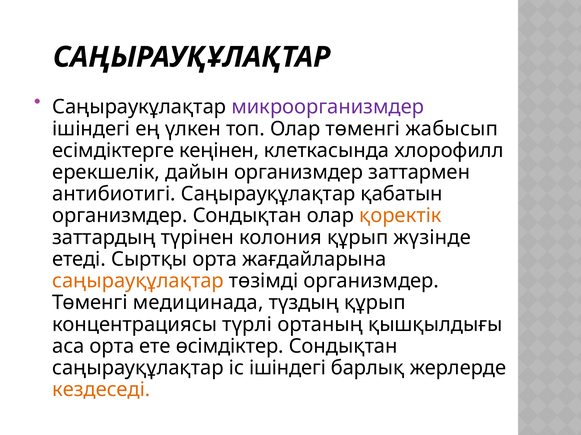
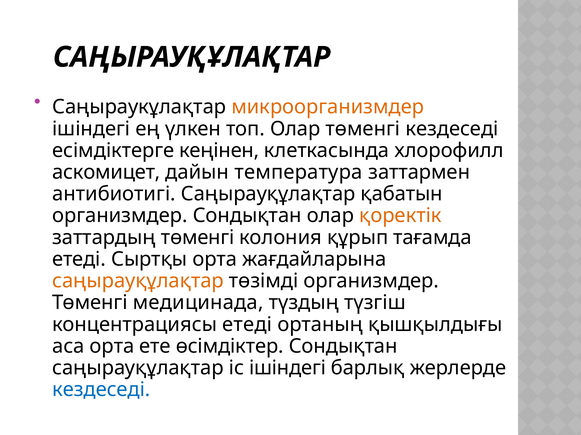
микроорганизмдер colour: purple -> orange (328, 107)
төменгі жабысып: жабысып -> кездеседі (452, 129)
ерекшелік: ерекшелік -> аскомицет (106, 172)
дайын организмдер: организмдер -> температура (298, 172)
заттардың түрінен: түрінен -> төменгі (198, 238)
жүзінде: жүзінде -> тағамда (432, 238)
түздың құрып: құрып -> түзгіш (375, 303)
концентрациясы түрлі: түрлі -> етеді (247, 325)
кездеседі colour: orange -> blue (101, 390)
